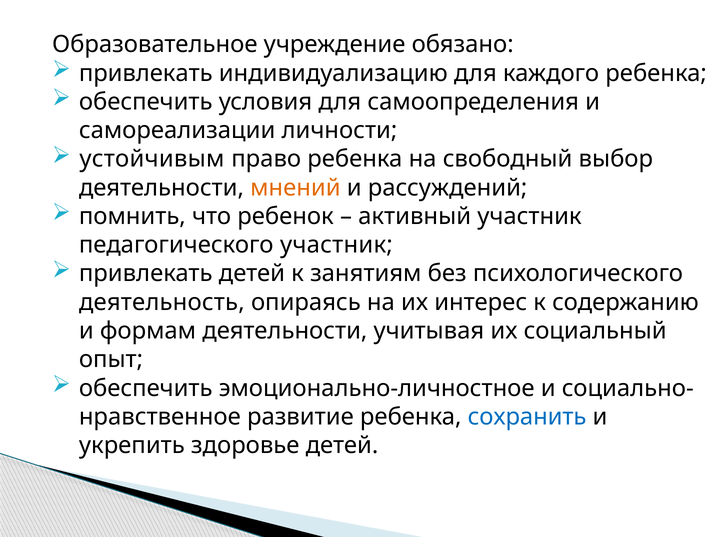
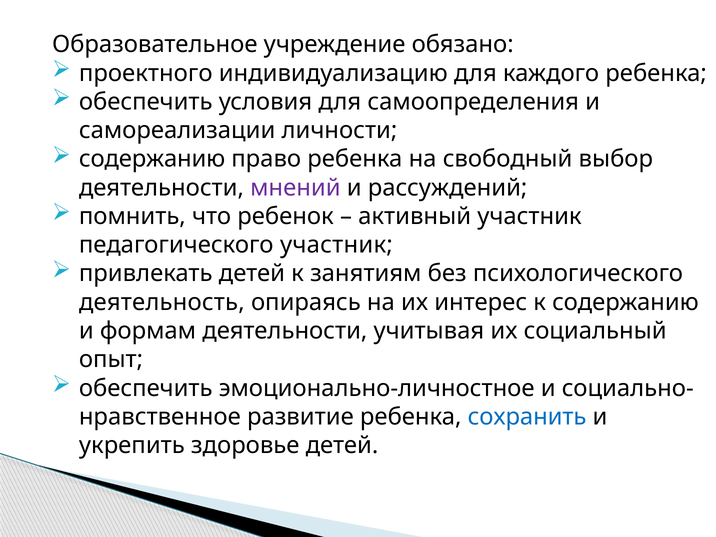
привлекать: привлекать -> проектного (146, 73)
устойчивым: устойчивым -> содержанию (152, 159)
мнений colour: orange -> purple (295, 188)
